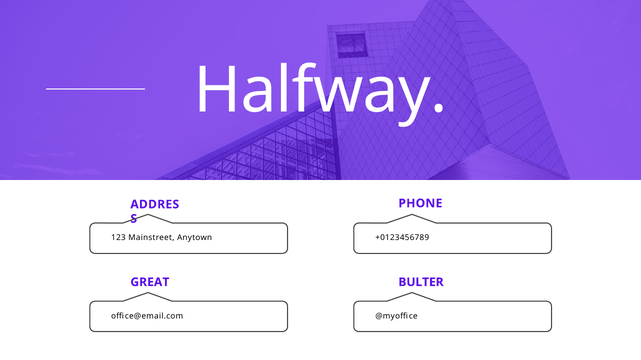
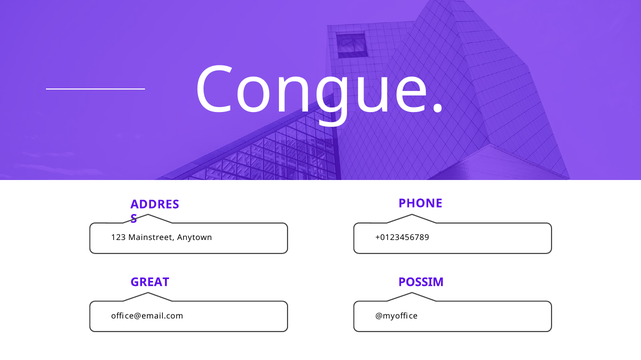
Halfway: Halfway -> Congue (320, 91)
BULTER: BULTER -> POSSIM (421, 283)
